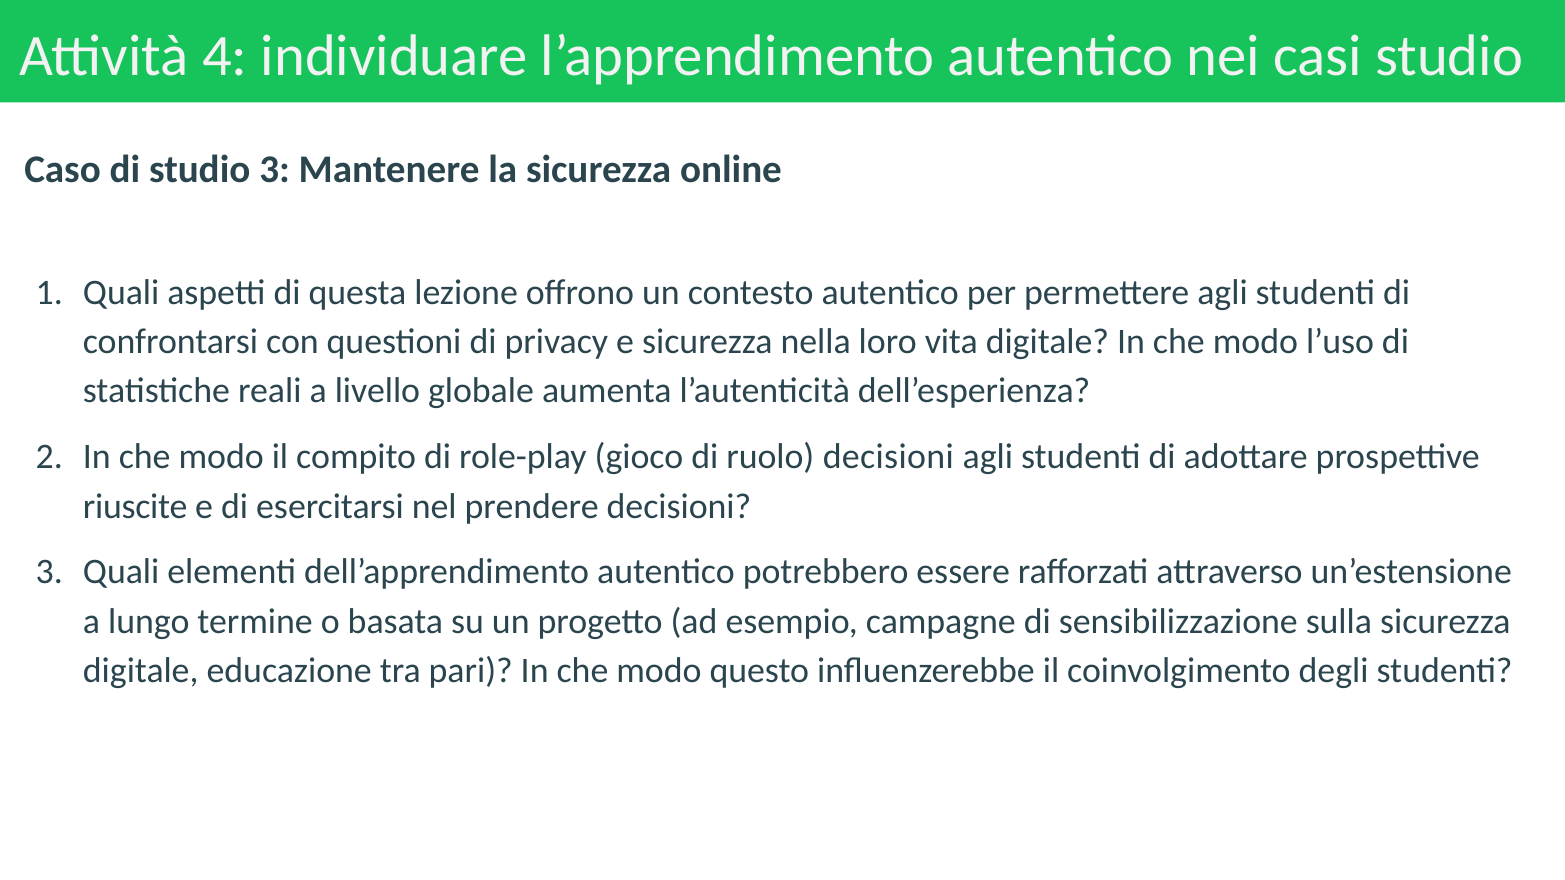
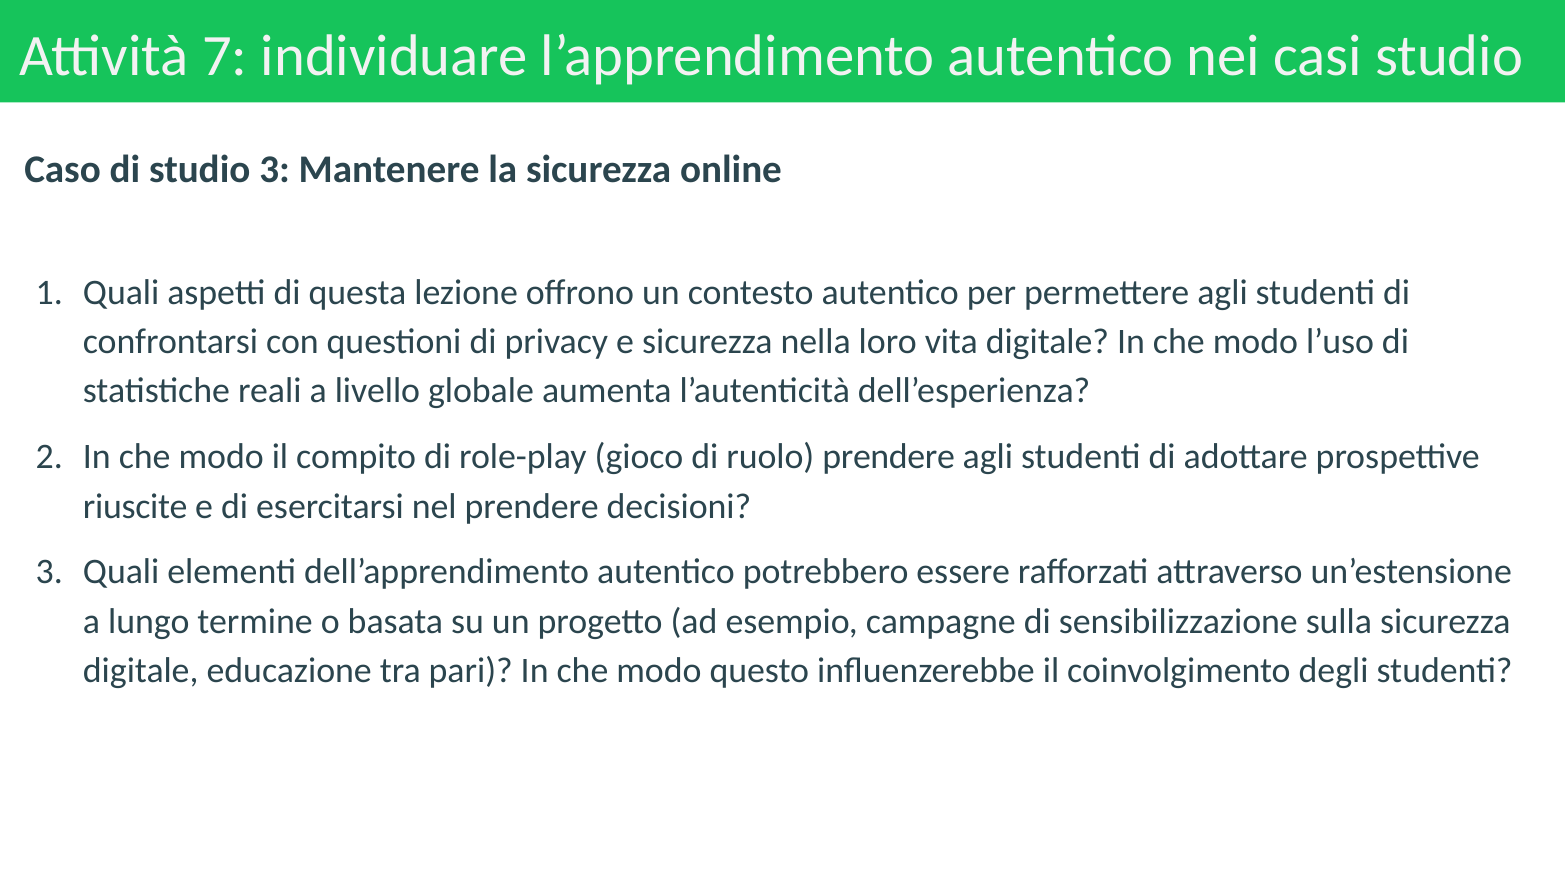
4: 4 -> 7 (225, 56)
ruolo decisioni: decisioni -> prendere (889, 457)
